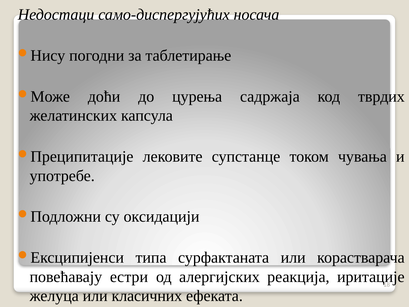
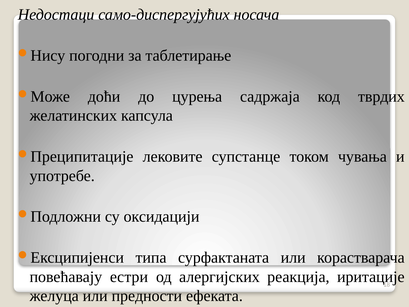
класичних: класичних -> предности (147, 296)
